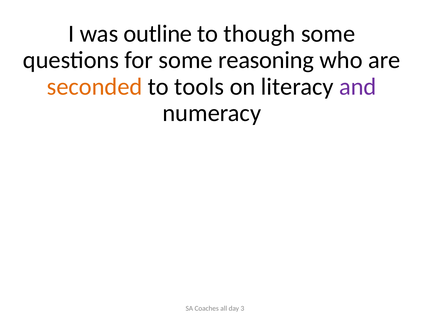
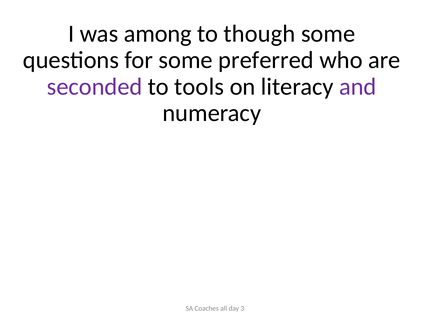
outline: outline -> among (158, 34)
reasoning: reasoning -> preferred (266, 60)
seconded colour: orange -> purple (95, 87)
